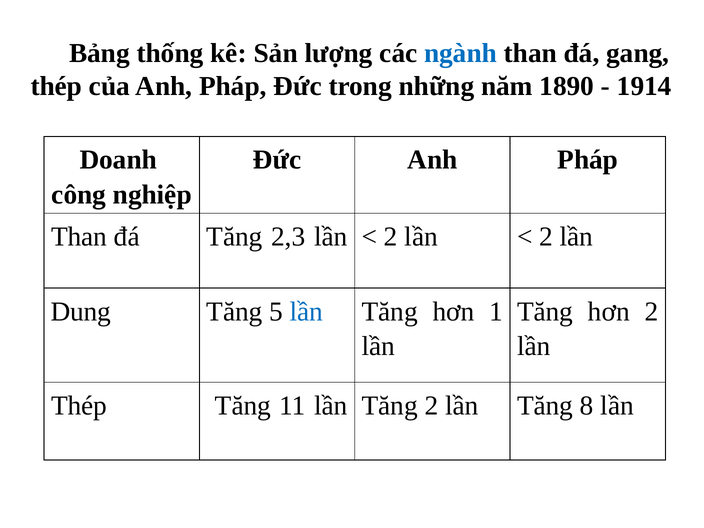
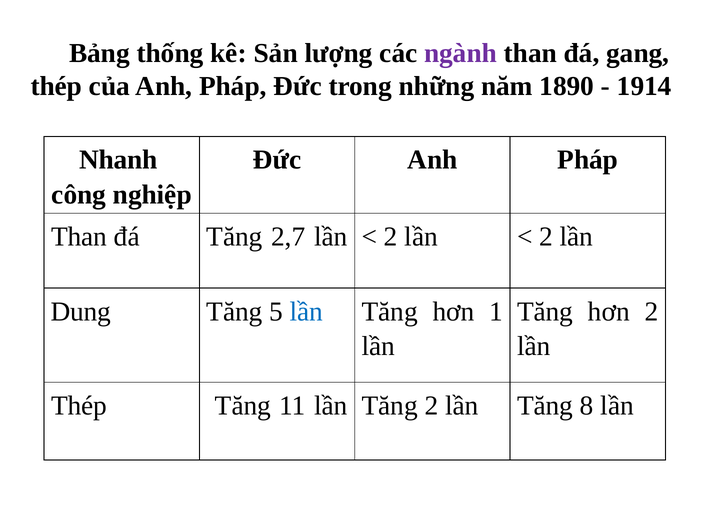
ngành colour: blue -> purple (461, 53)
Doanh: Doanh -> Nhanh (118, 160)
2,3: 2,3 -> 2,7 (288, 237)
